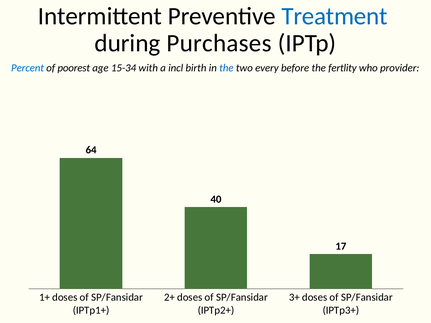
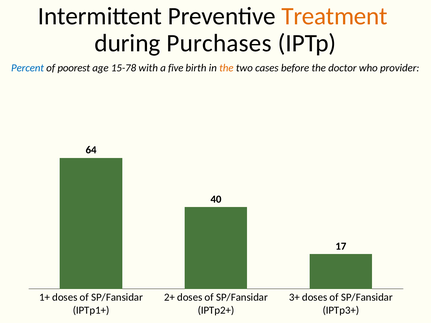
Treatment colour: blue -> orange (334, 16)
15-34: 15-34 -> 15-78 (124, 68)
incl: incl -> five (176, 68)
the colour: blue -> orange (226, 68)
every: every -> cases (267, 68)
fertlity: fertlity -> doctor (342, 68)
